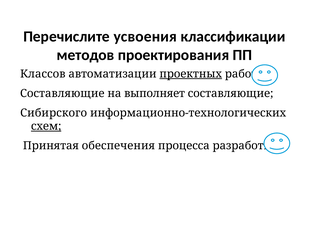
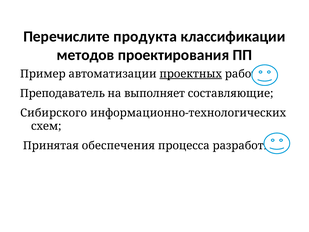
усвоения: усвоения -> продукта (145, 36)
Классов: Классов -> Пример (43, 74)
Составляющие: Составляющие -> Преподаватель (62, 93)
схем underline: present -> none (46, 126)
